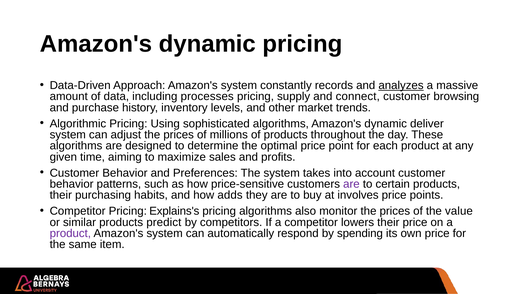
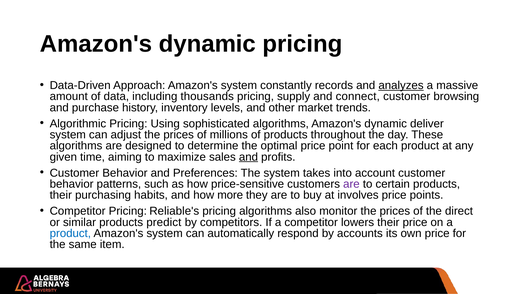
processes: processes -> thousands (207, 97)
and underline: none -> present (248, 157)
adds: adds -> more (230, 195)
Explains's: Explains's -> Reliable's (174, 211)
value: value -> direct (459, 211)
product colour: purple -> blue (70, 234)
spending: spending -> accounts (360, 234)
